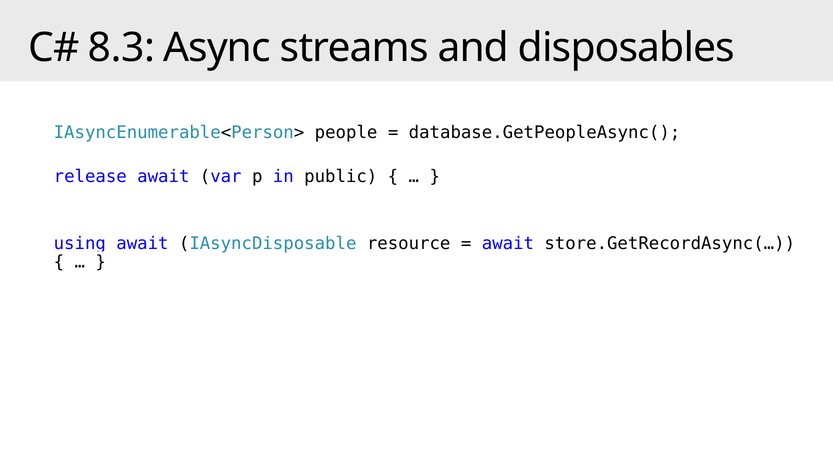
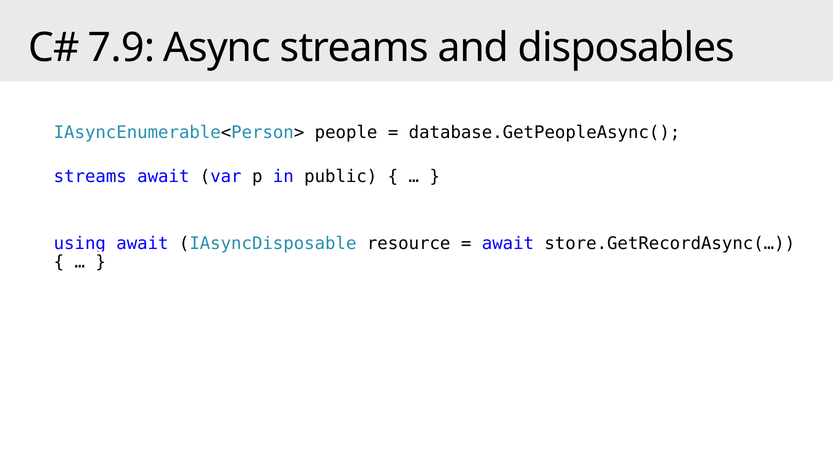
8.3: 8.3 -> 7.9 (122, 48)
release: release -> streams (90, 177)
